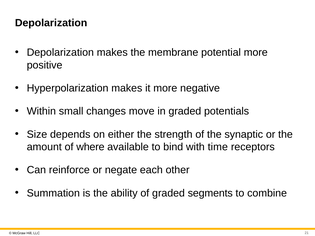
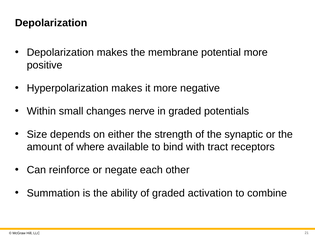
move: move -> nerve (142, 111)
time: time -> tract (218, 147)
segments: segments -> activation (210, 193)
